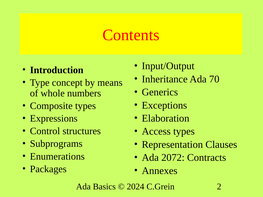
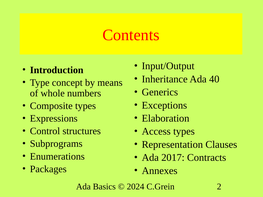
70: 70 -> 40 (214, 79)
2072: 2072 -> 2017 (173, 158)
